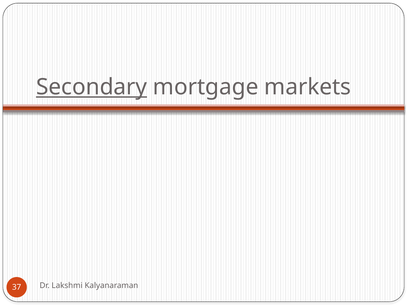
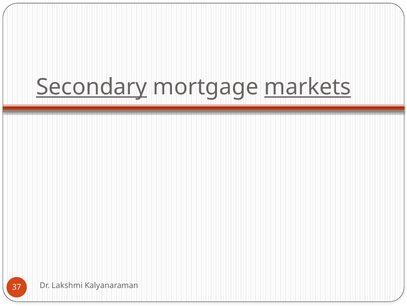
markets underline: none -> present (308, 87)
